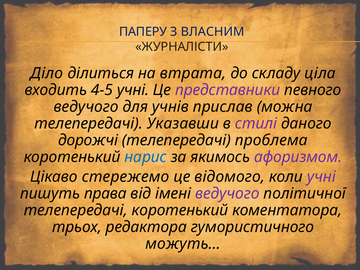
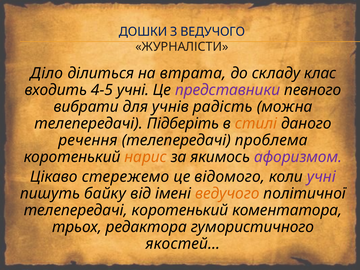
ПАПЕРУ: ПАПЕРУ -> ДОШКИ (143, 32)
З ВЛАСНИМ: ВЛАСНИМ -> ВЕДУЧОГО (213, 32)
ціла: ціла -> клас (320, 73)
ведучого: ведучого -> вибрати (86, 107)
прислав: прислав -> радість (223, 107)
Указавши: Указавши -> Підберіть (183, 124)
стилі colour: purple -> orange (256, 124)
дорожчі: дорожчі -> речення (88, 140)
нарис colour: blue -> orange (146, 157)
права: права -> байку (105, 193)
ведучого colour: purple -> orange (227, 193)
можуть…: можуть… -> якостей… (183, 244)
